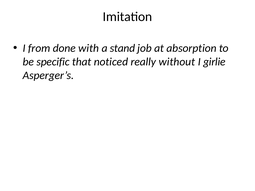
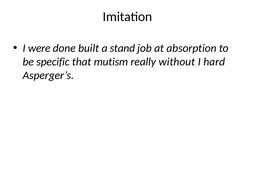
from: from -> were (39, 48)
with: with -> built (89, 48)
noticed: noticed -> mutism (111, 62)
girlie: girlie -> hard (214, 62)
